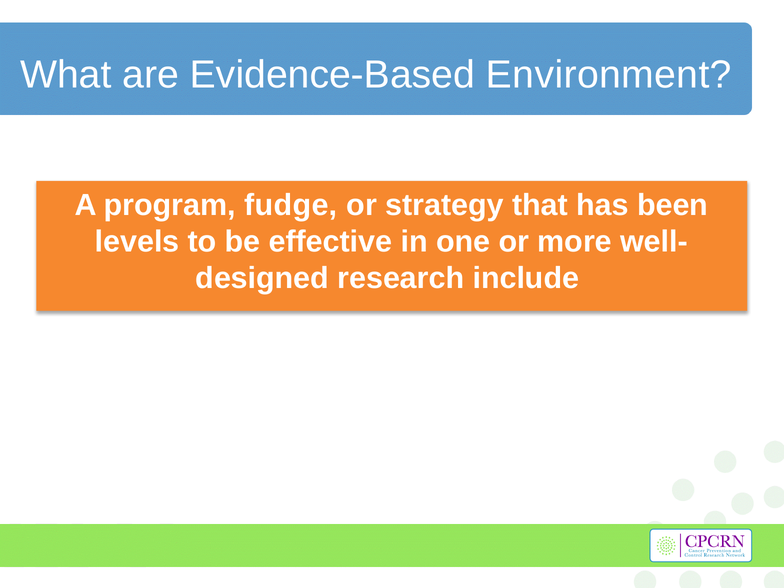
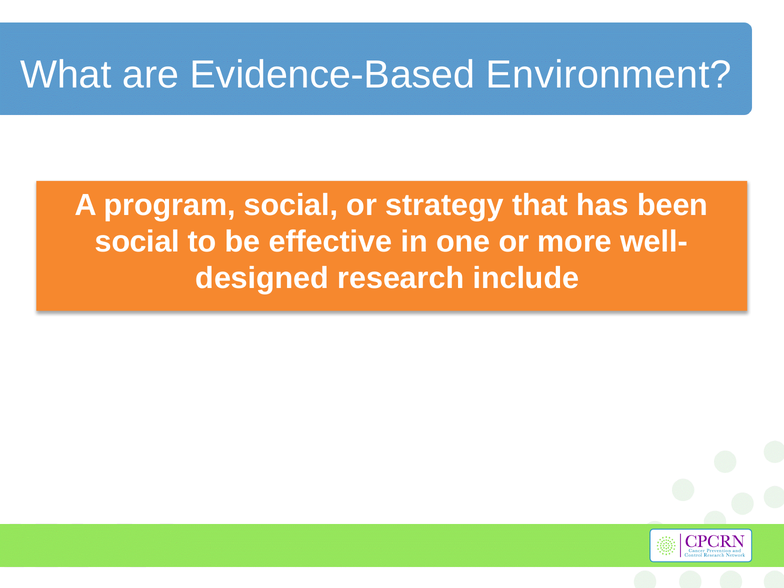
program fudge: fudge -> social (291, 205)
levels: levels -> social (137, 242)
